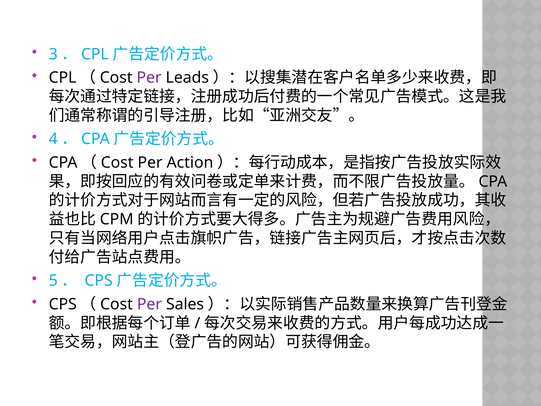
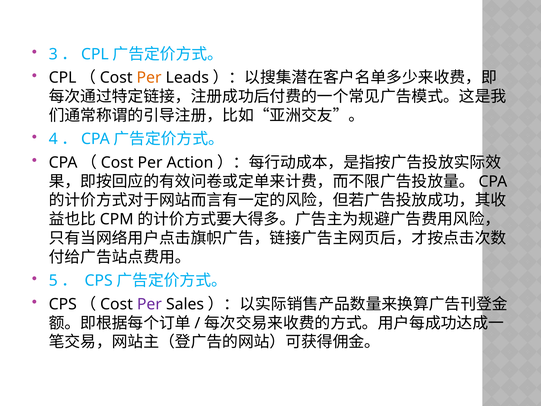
Per colour: purple -> orange (149, 78)
